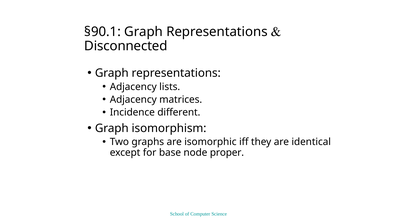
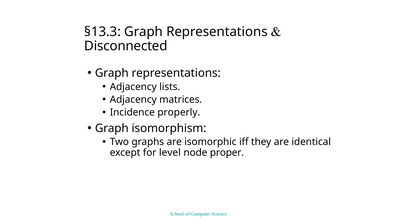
§90.1: §90.1 -> §13.3 (103, 32)
different: different -> properly (179, 112)
base: base -> level (170, 152)
